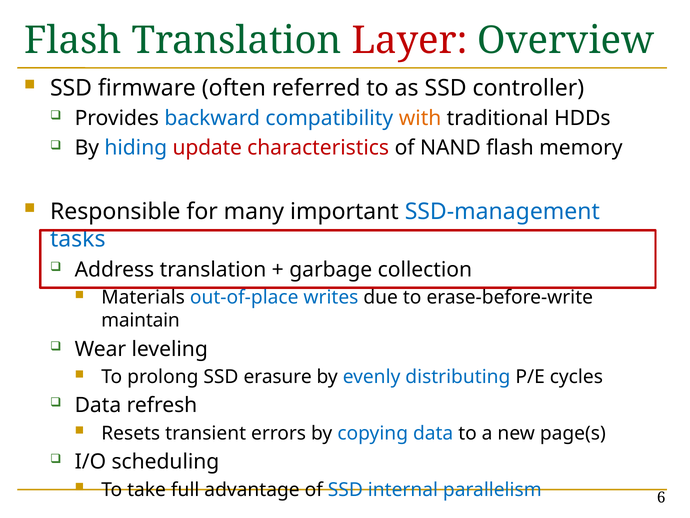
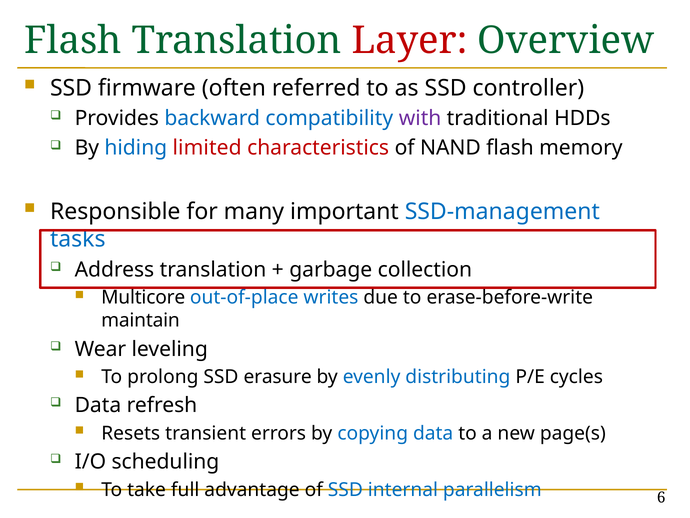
with colour: orange -> purple (420, 118)
update: update -> limited (207, 148)
Materials: Materials -> Multicore (143, 297)
